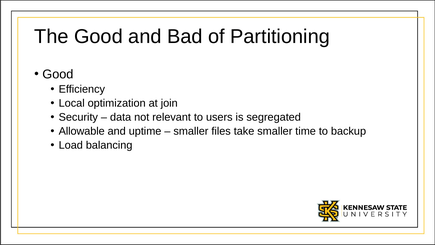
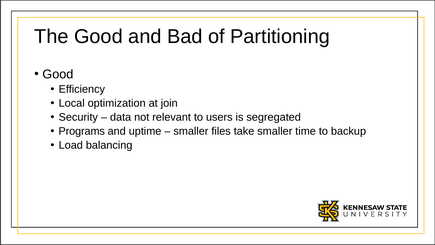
Allowable: Allowable -> Programs (82, 131)
